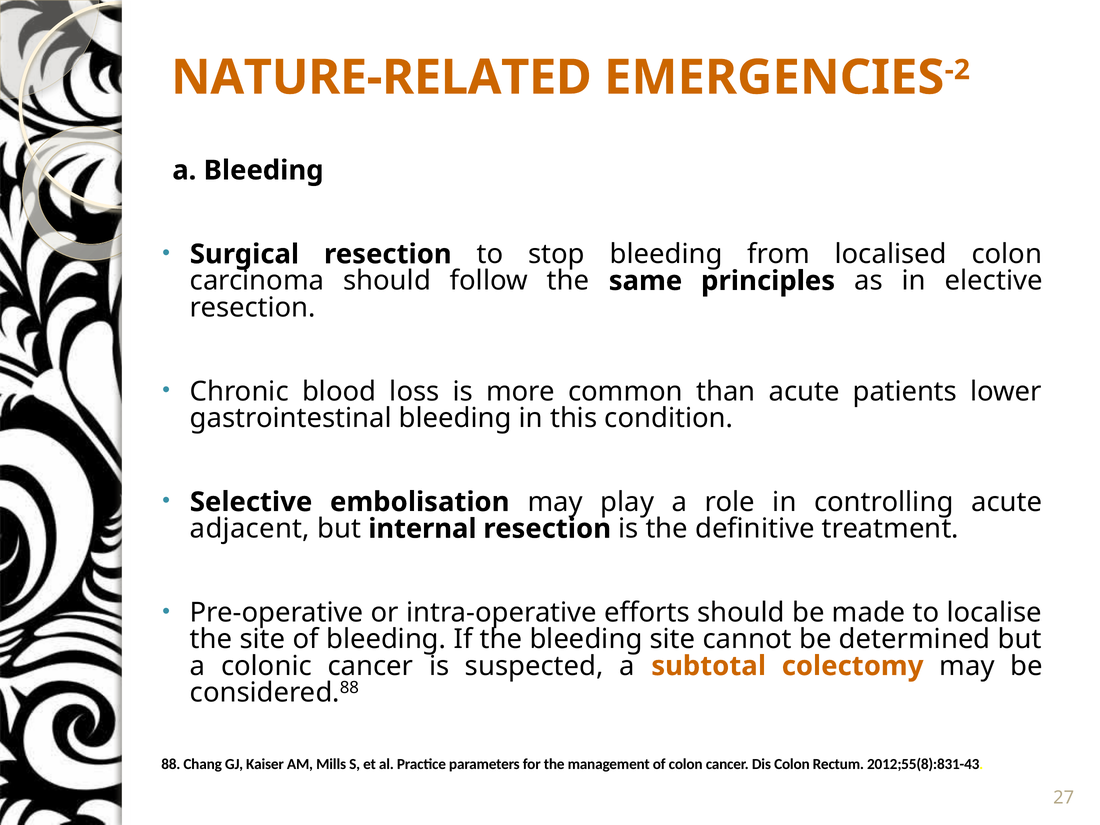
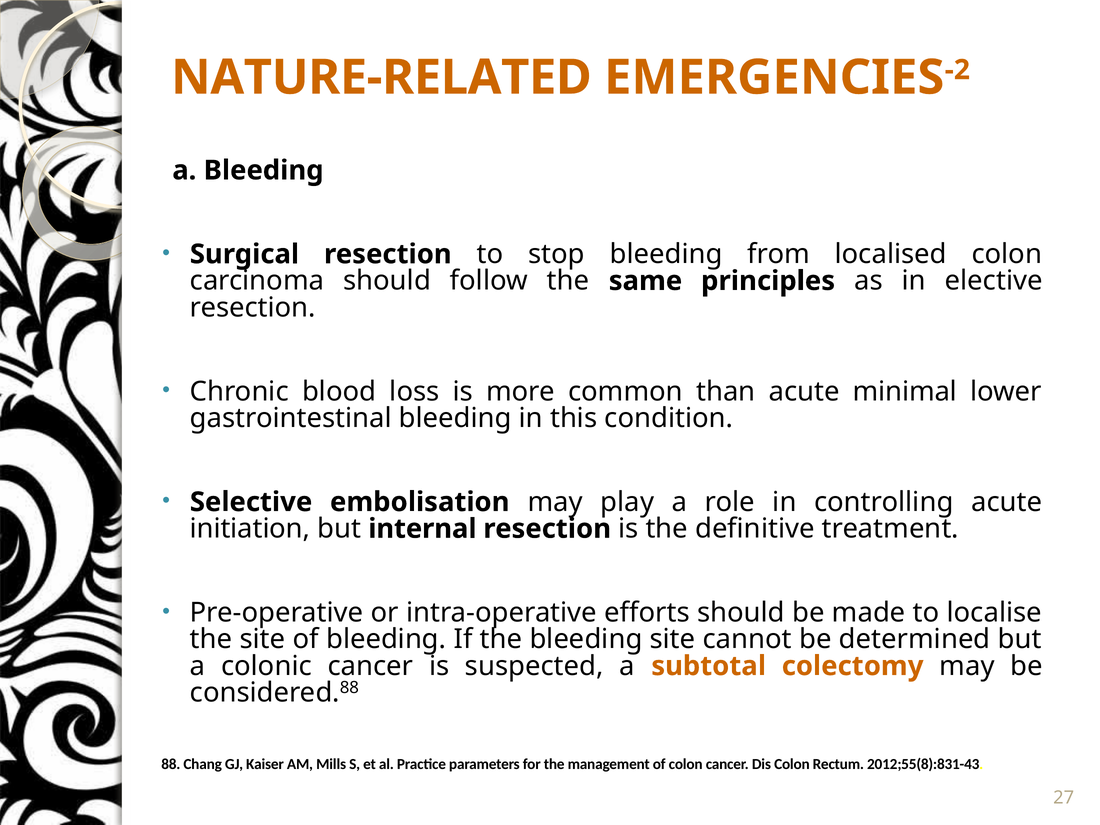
patients: patients -> minimal (905, 391)
adjacent: adjacent -> initiation (250, 529)
